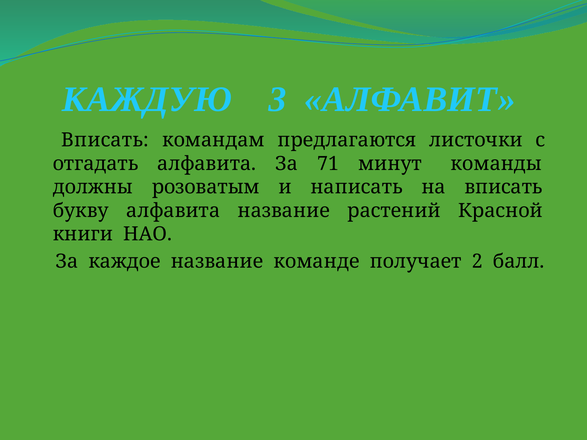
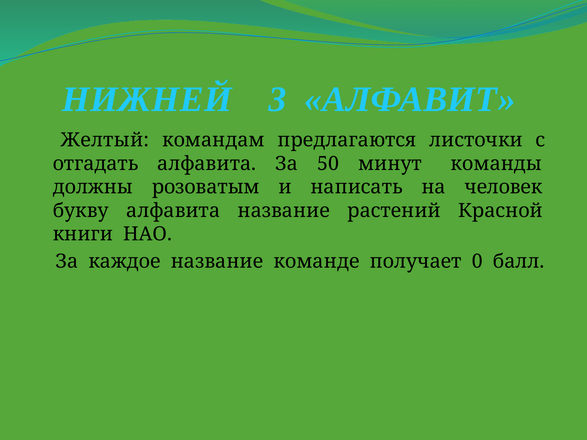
КАЖДУЮ: КАЖДУЮ -> НИЖНЕЙ (147, 100)
Вписать: Вписать -> Желтый (105, 140)
71: 71 -> 50 (328, 164)
на вписать: вписать -> человек (503, 187)
2: 2 -> 0 (477, 262)
